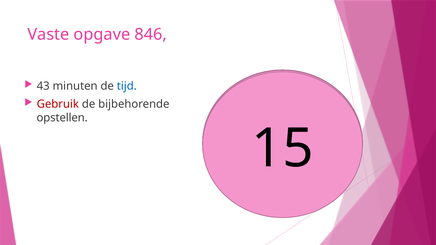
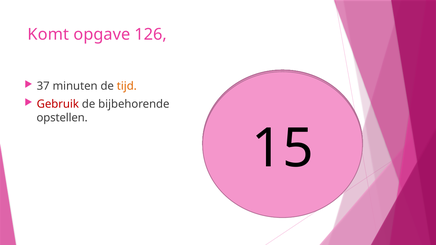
Vaste: Vaste -> Komt (48, 34)
846: 846 -> 126 (151, 34)
43: 43 -> 37 (43, 86)
tijd colour: blue -> orange (127, 86)
